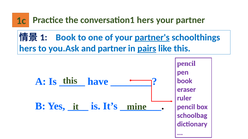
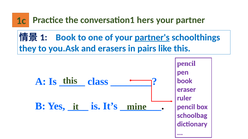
hers: hers -> they (28, 49)
and partner: partner -> erasers (112, 49)
pairs underline: present -> none (147, 49)
have: have -> class (98, 82)
